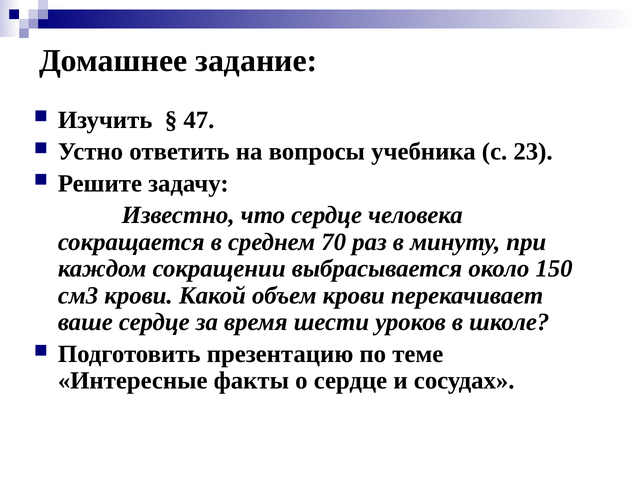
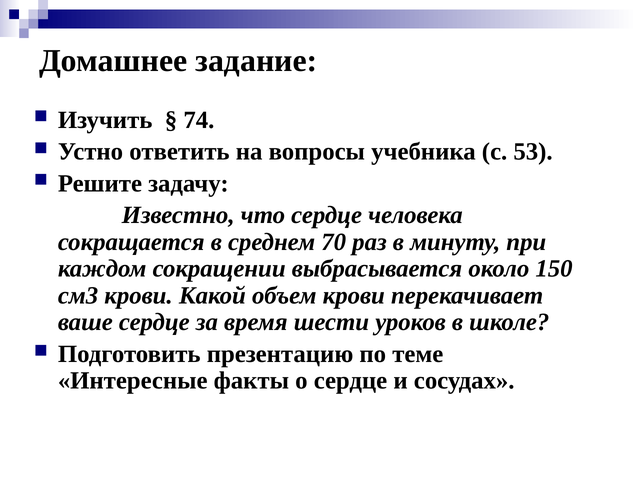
47: 47 -> 74 (199, 120)
23: 23 -> 53 (533, 152)
